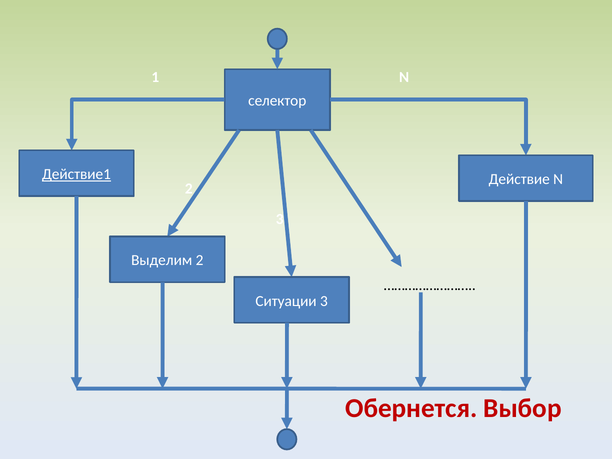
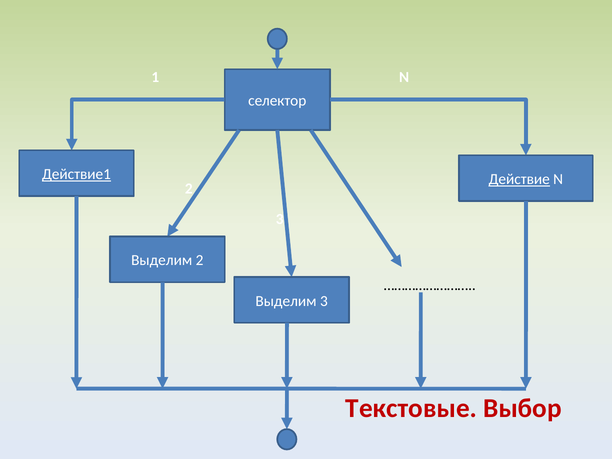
Действие underline: none -> present (519, 179)
Ситуации: Ситуации -> Выделим (286, 301)
Обернется: Обернется -> Текстовые (411, 409)
